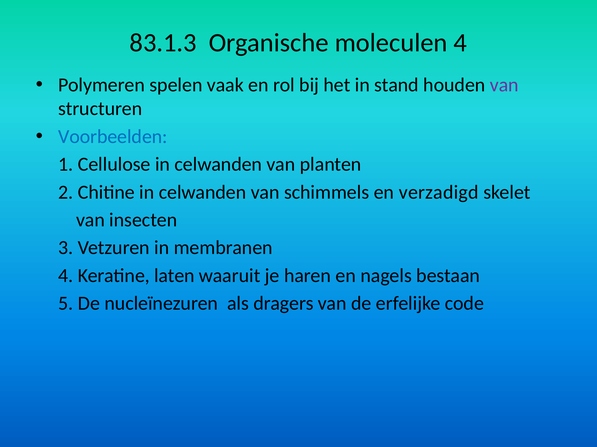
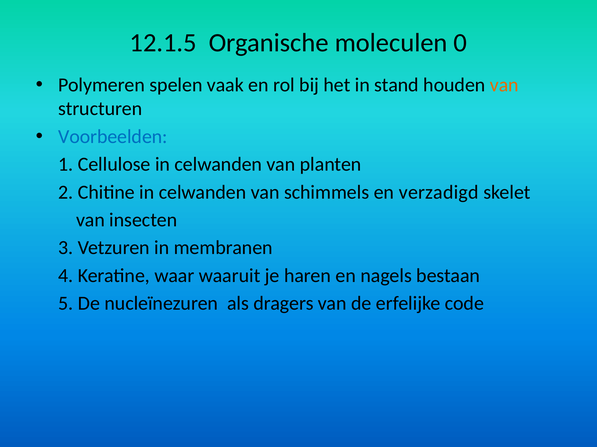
83.1.3: 83.1.3 -> 12.1.5 (163, 43)
moleculen 4: 4 -> 0 (460, 43)
van colour: purple -> orange (504, 85)
laten: laten -> waar (174, 276)
